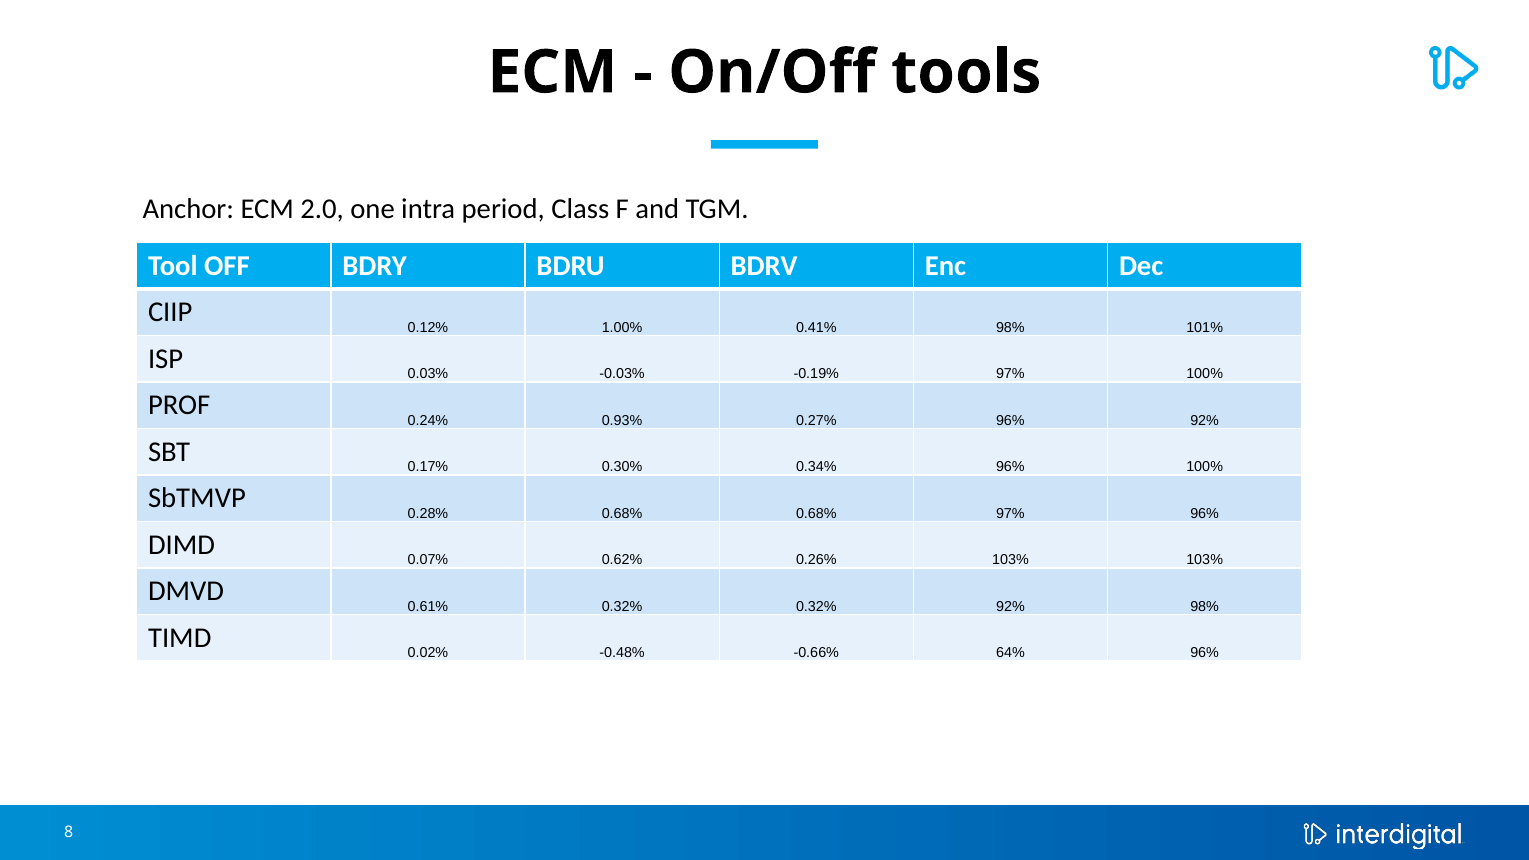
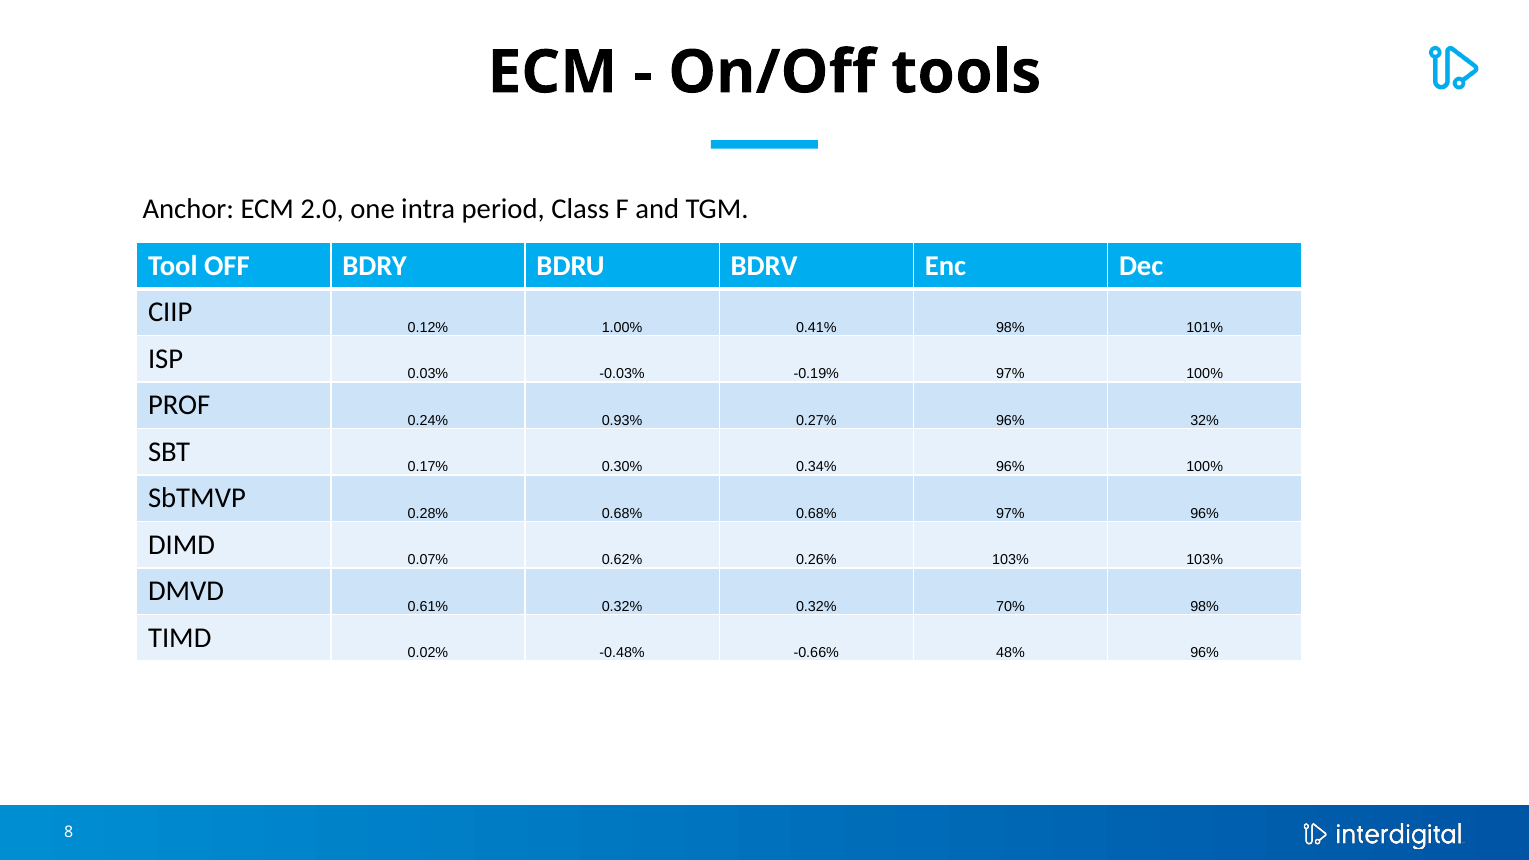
96% 92%: 92% -> 32% (1205, 421)
0.32% 92%: 92% -> 70% (1010, 607)
64%: 64% -> 48% (1010, 653)
